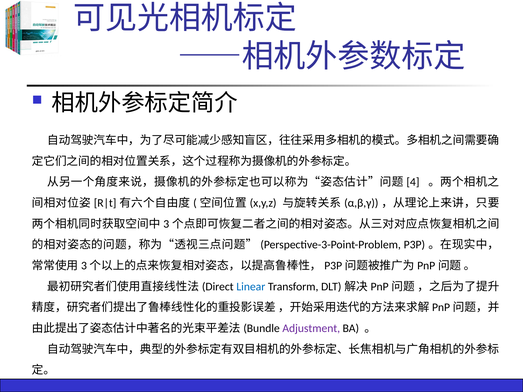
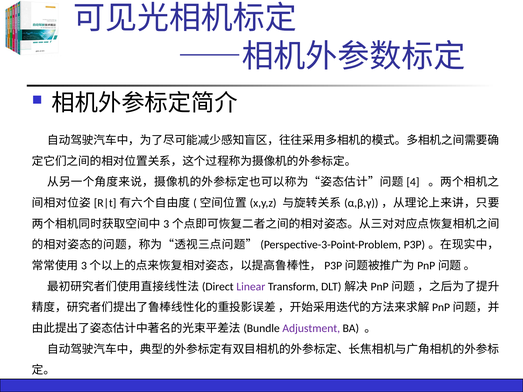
Linear colour: blue -> purple (251, 287)
